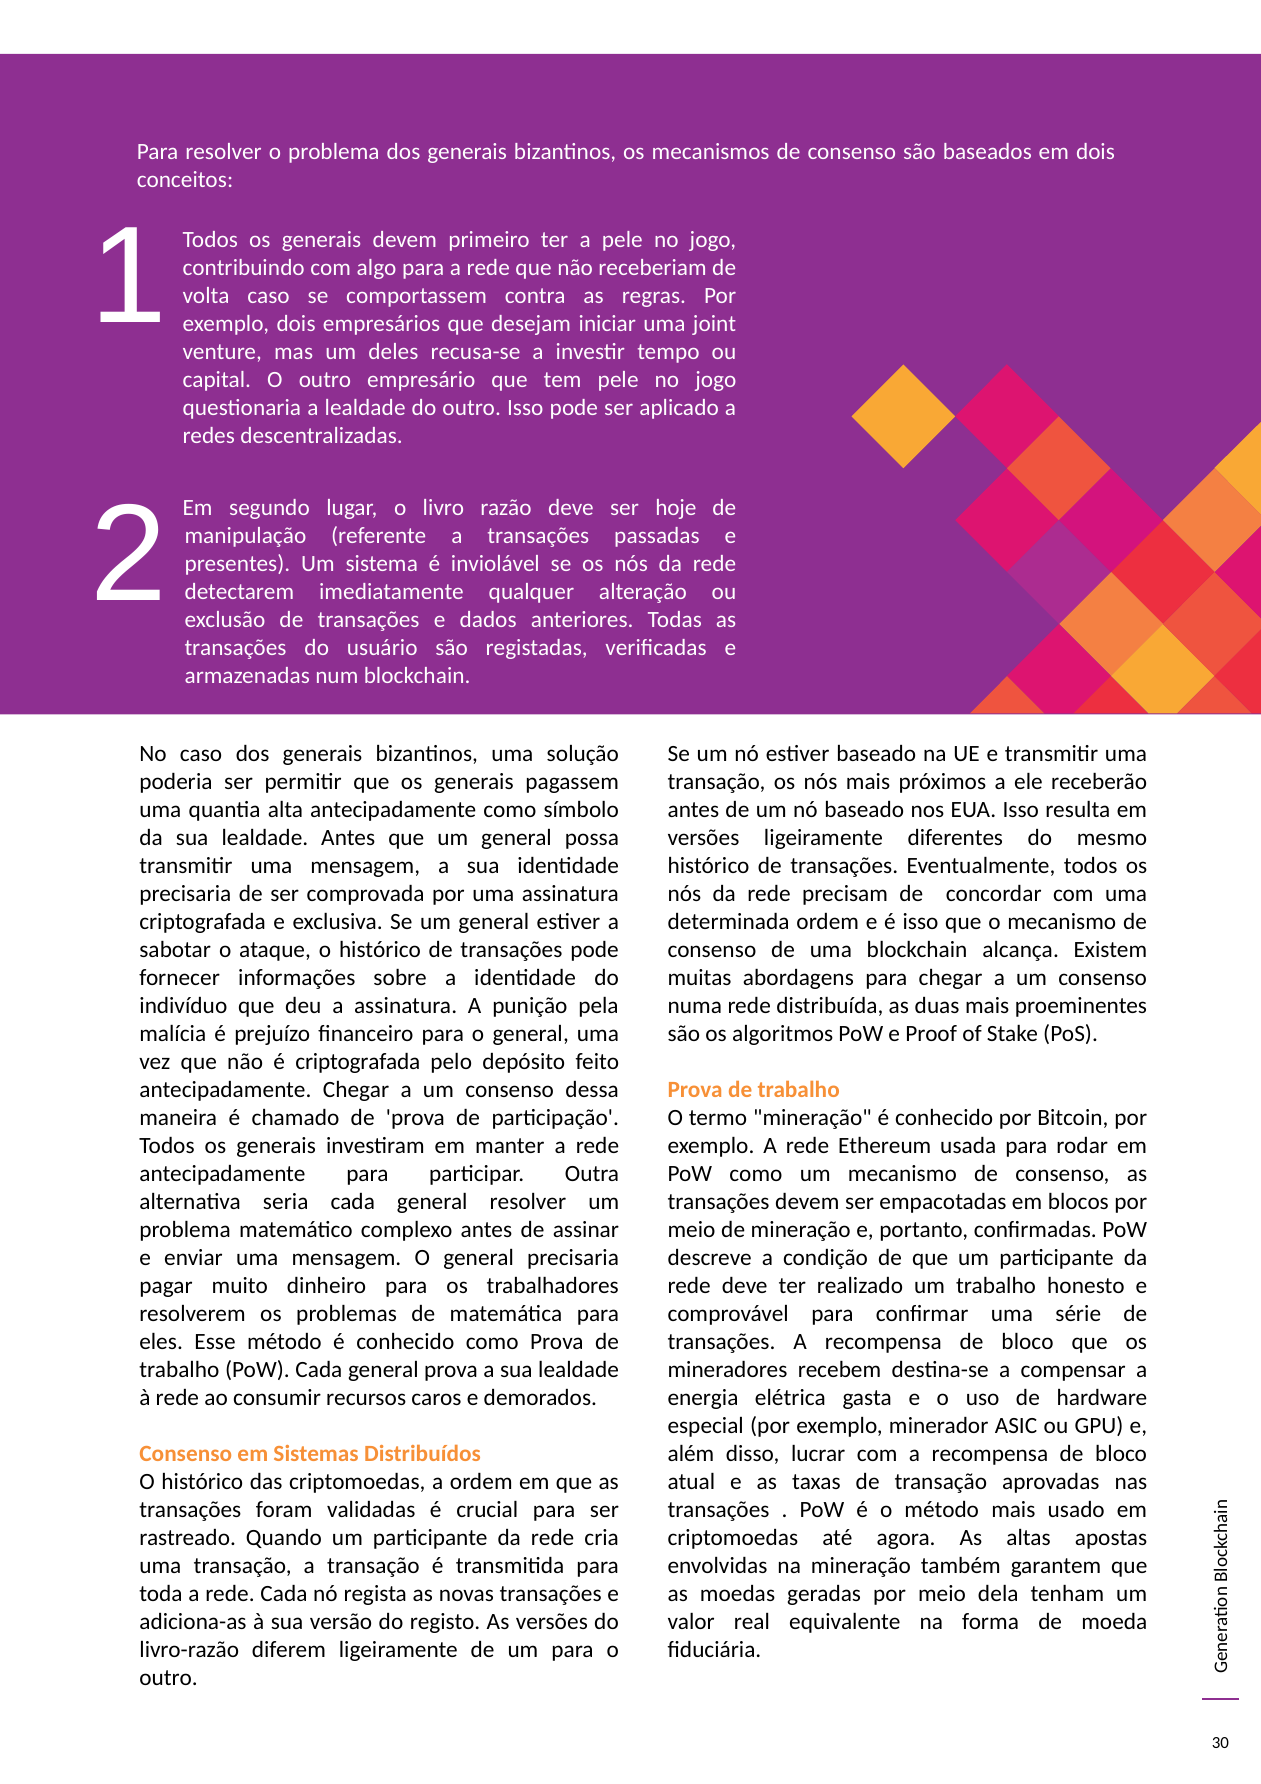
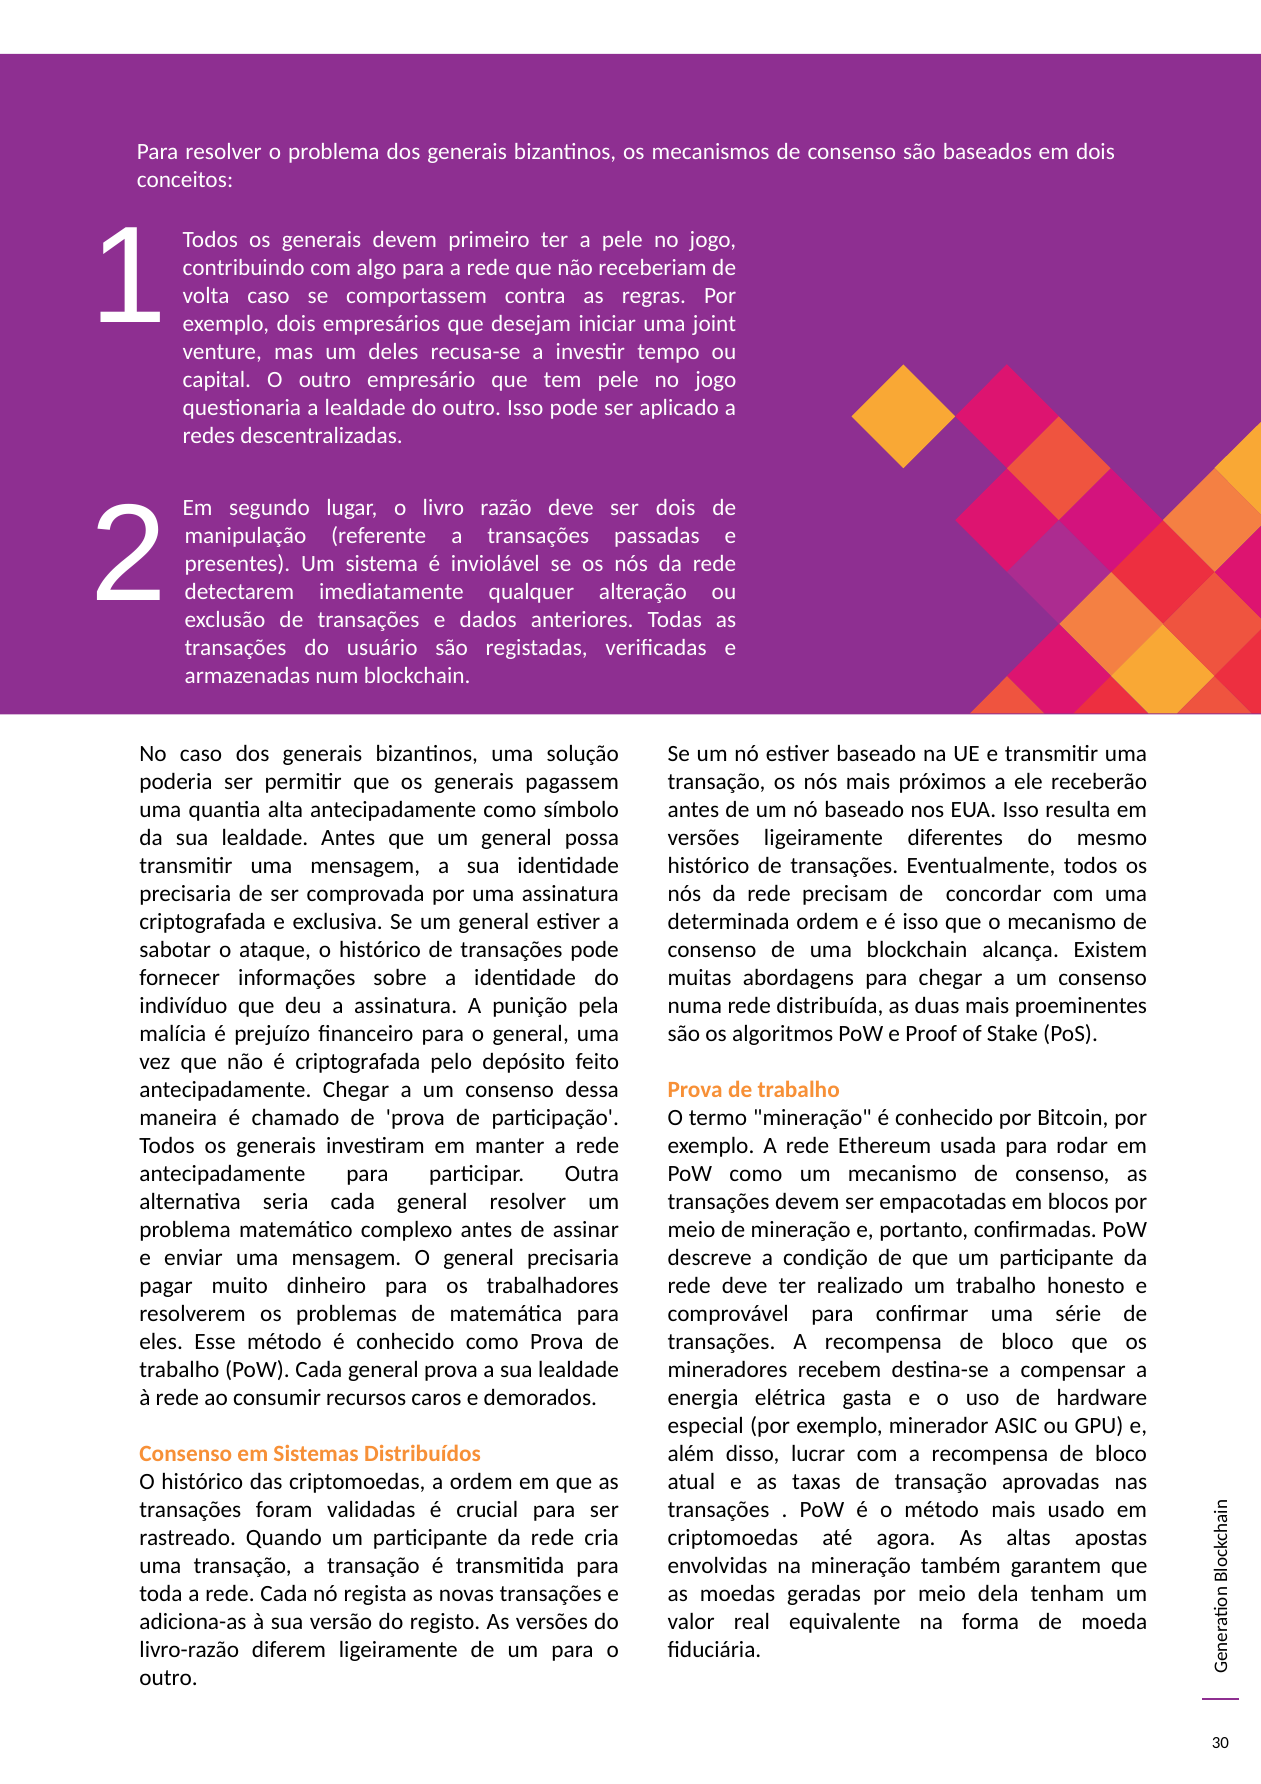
ser hoje: hoje -> dois (676, 508)
